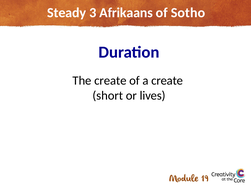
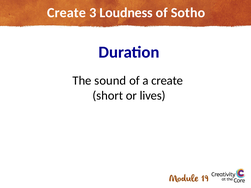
Steady: Steady -> Create (67, 13)
Afrikaans: Afrikaans -> Loudness (126, 13)
The create: create -> sound (110, 81)
